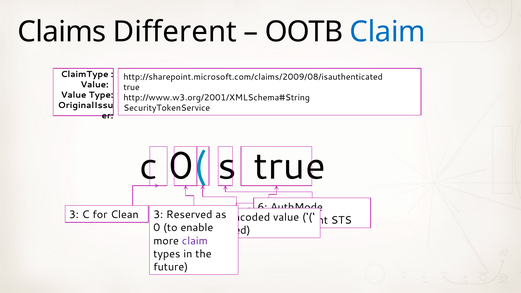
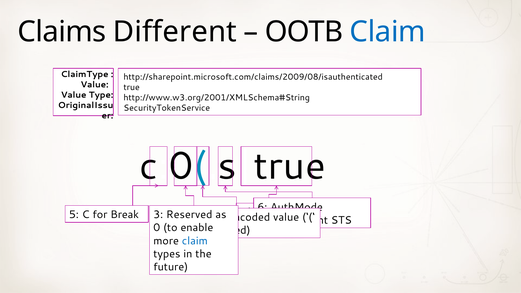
3: 3 -> 5 (74, 215)
Clean: Clean -> Break (125, 215)
claim colour: purple -> blue (195, 241)
